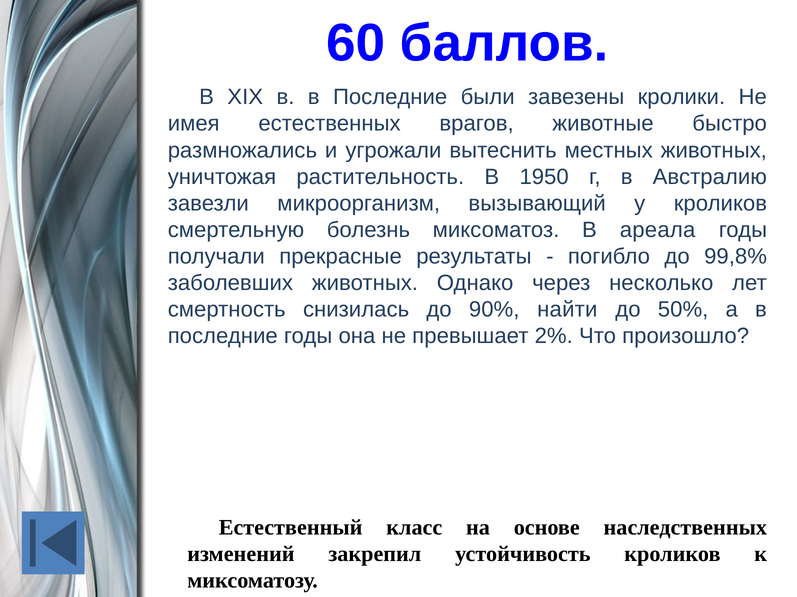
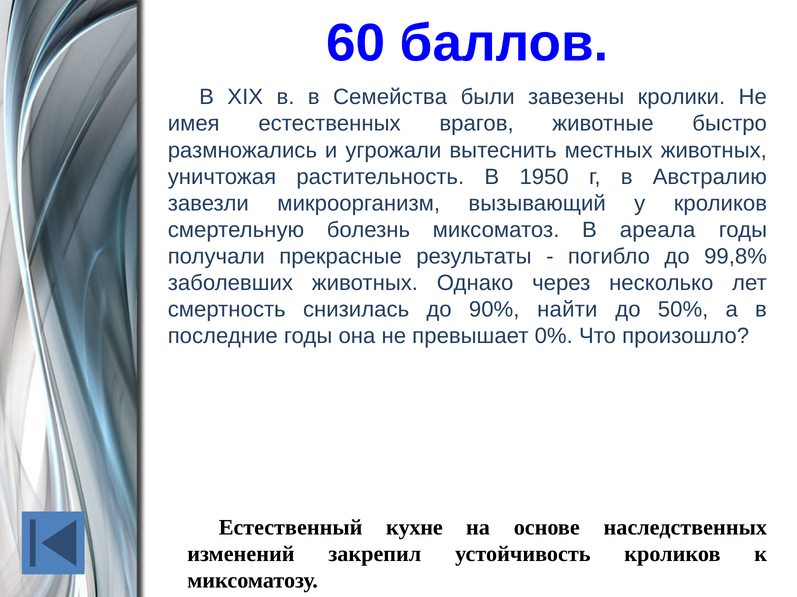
в в Последние: Последние -> Семейства (390, 97)
2%: 2% -> 0% (554, 336)
класс: класс -> кухне (414, 528)
